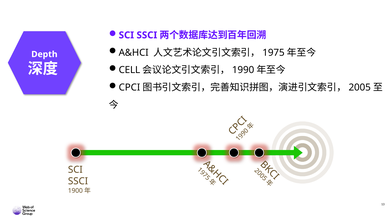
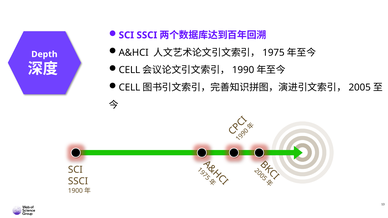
CPCI: CPCI -> CELL (129, 88)
